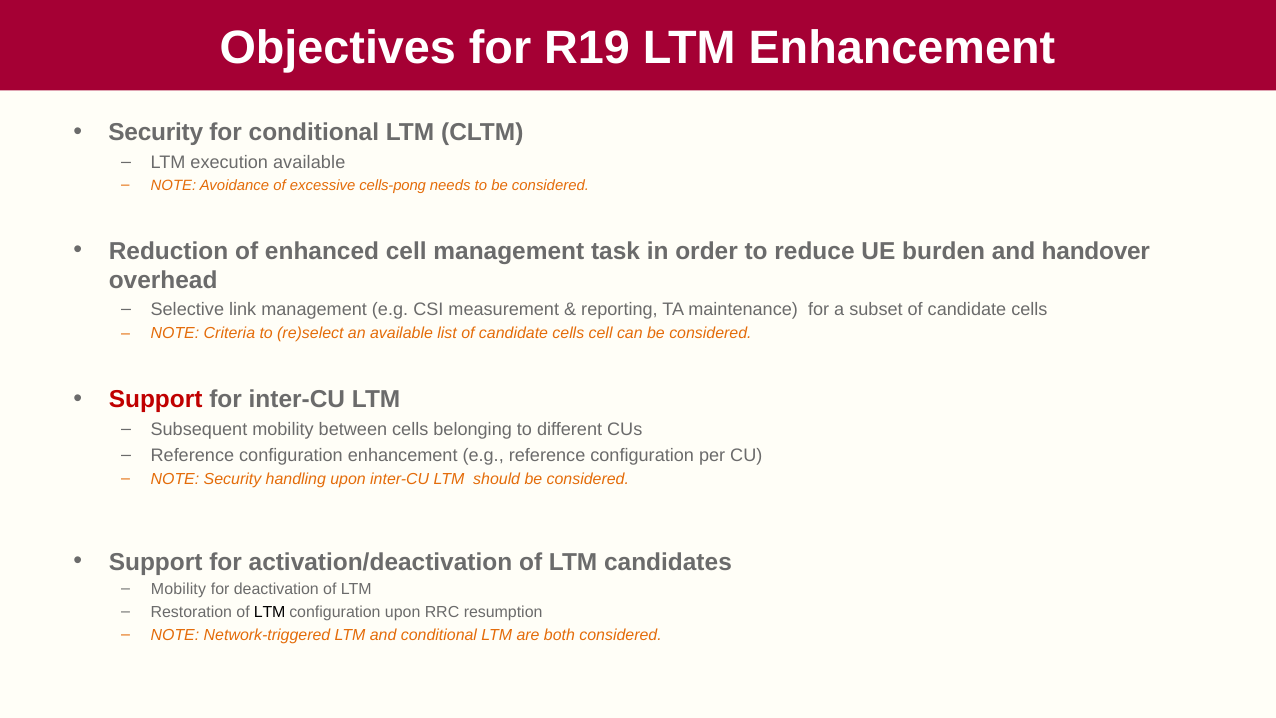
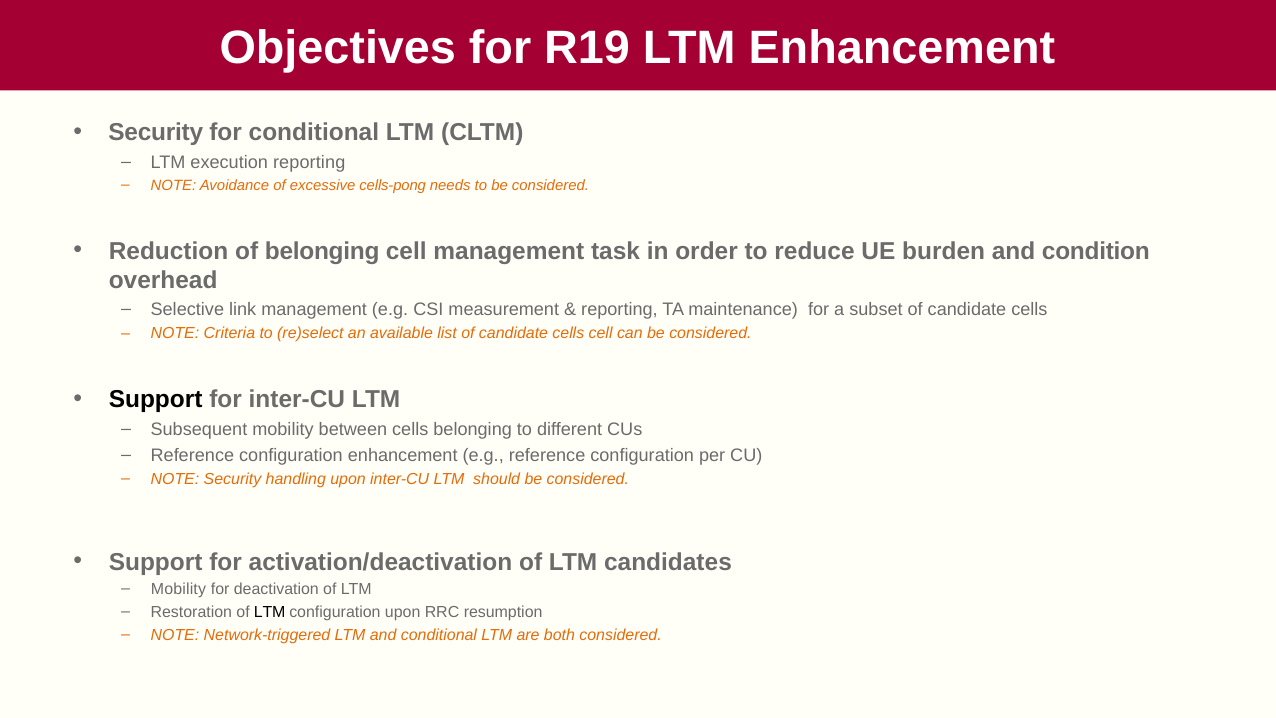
execution available: available -> reporting (309, 162)
of enhanced: enhanced -> belonging (322, 251)
handover: handover -> condition (1096, 251)
Support colour: red -> black (156, 400)
